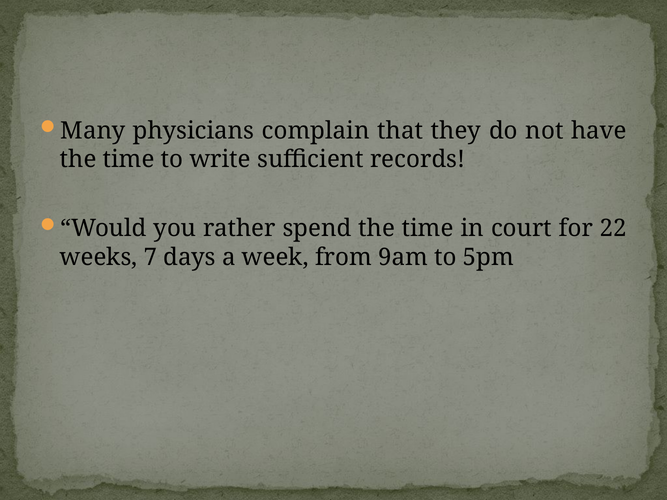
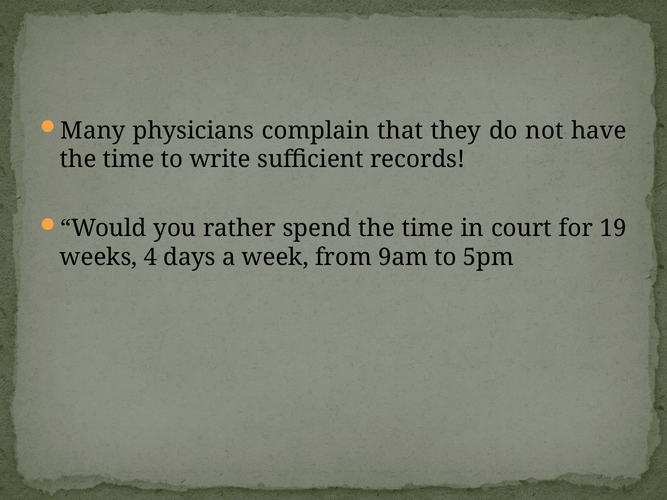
22: 22 -> 19 (613, 228)
7: 7 -> 4 (150, 257)
